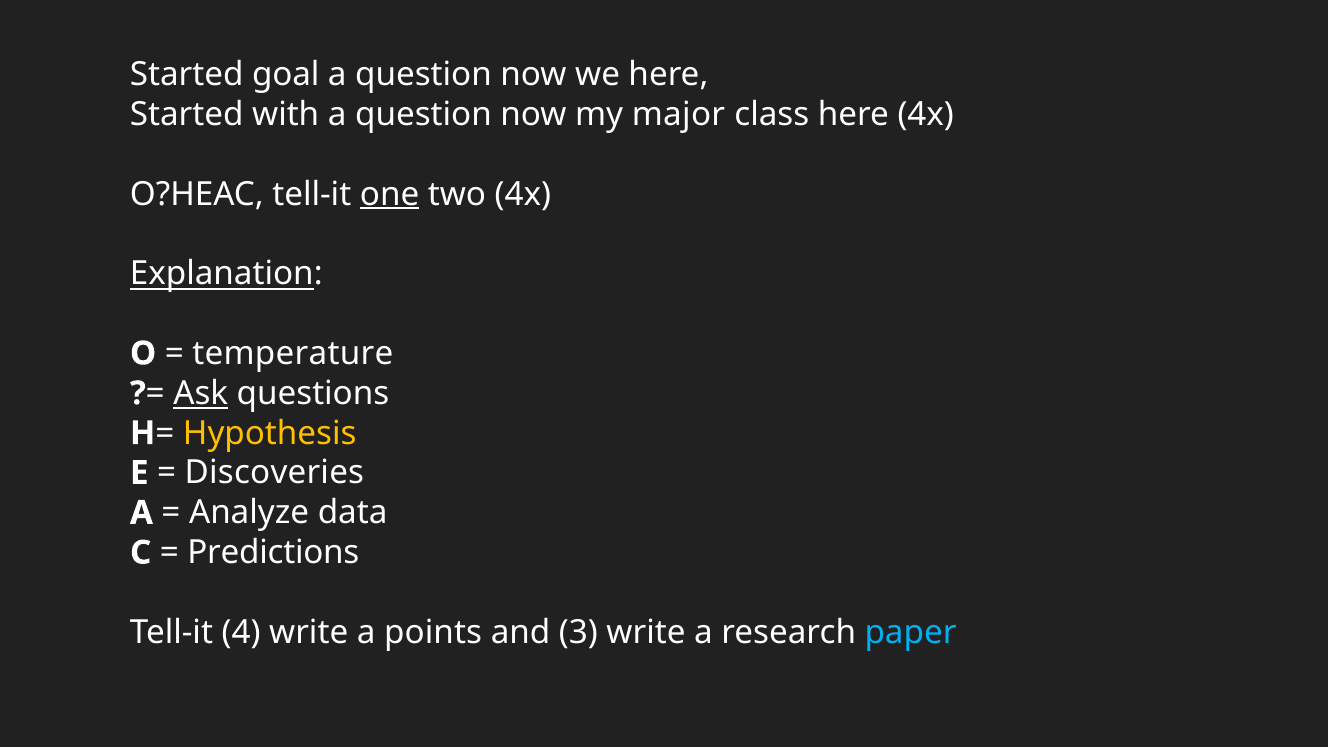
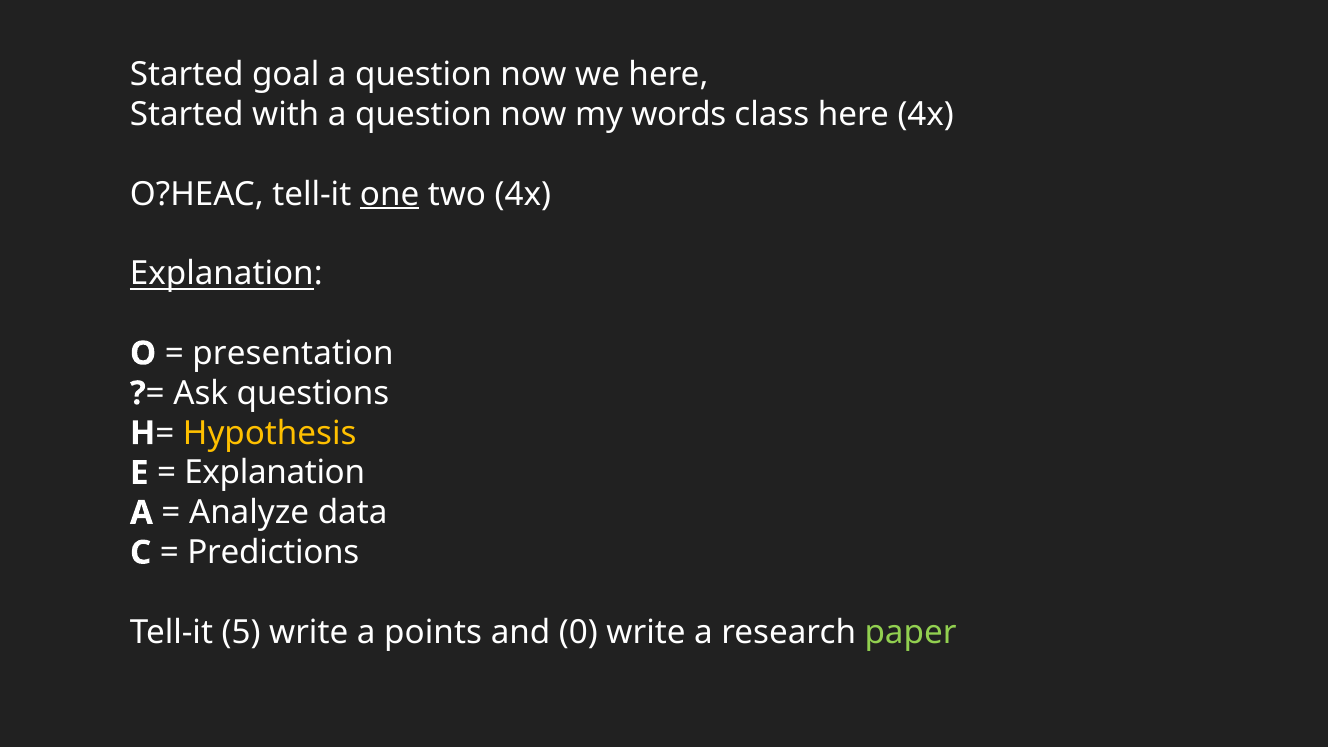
major: major -> words (679, 114)
temperature: temperature -> presentation (293, 353)
Ask underline: present -> none (201, 393)
Discoveries: Discoveries -> Explanation (275, 473)
4: 4 -> 5 (241, 632)
3: 3 -> 0 (578, 632)
paper colour: light blue -> light green (911, 632)
